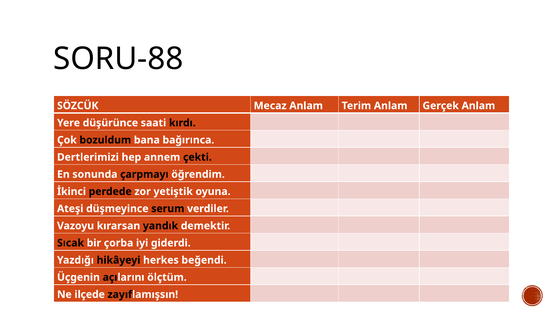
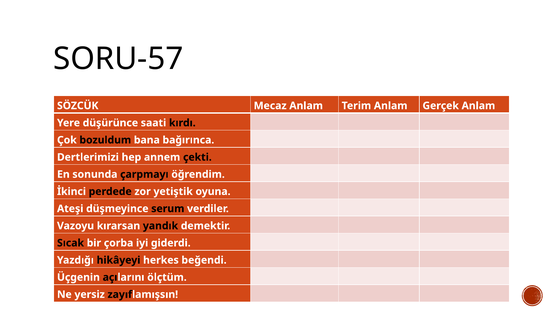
SORU-88: SORU-88 -> SORU-57 (118, 59)
ilçede: ilçede -> yersiz (90, 294)
